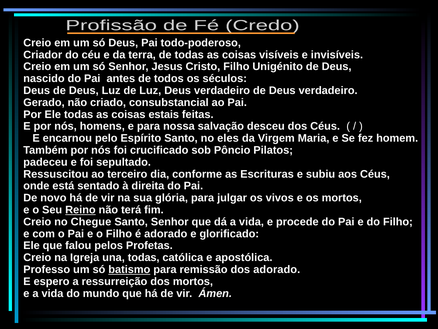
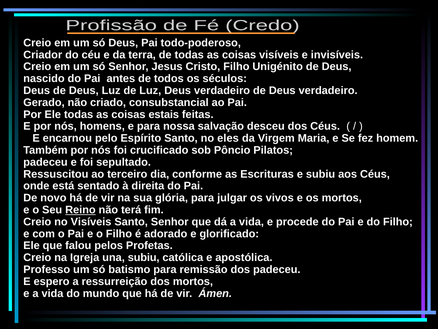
no Chegue: Chegue -> Visíveis (91, 221)
una todas: todas -> subiu (144, 257)
batismo underline: present -> none (129, 269)
dos adorado: adorado -> padeceu (277, 269)
